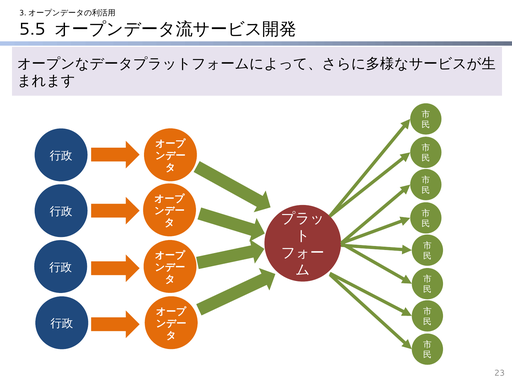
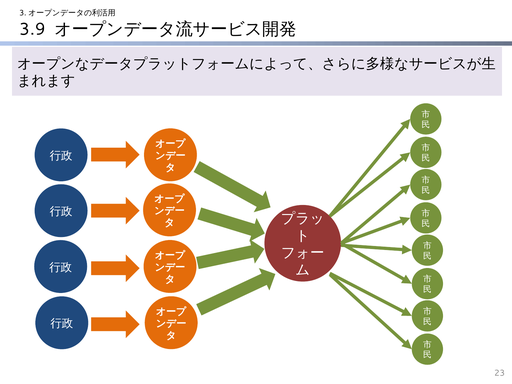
5.5: 5.5 -> 3.9 (32, 29)
